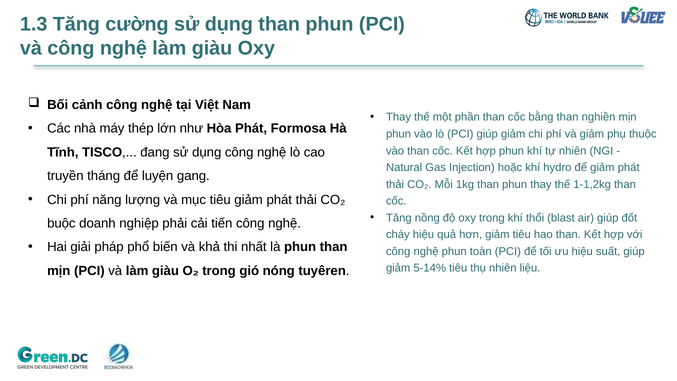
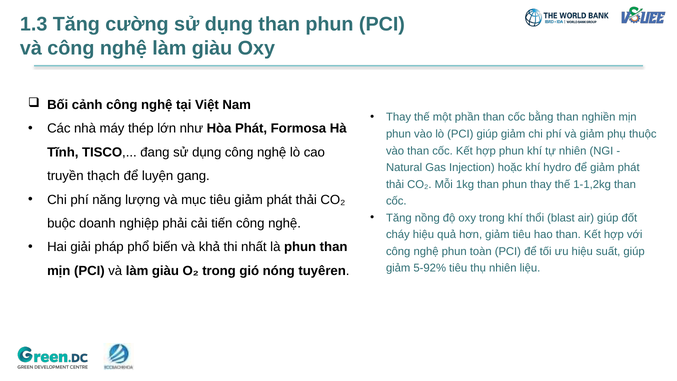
tháng: tháng -> thạch (104, 176)
5-14%: 5-14% -> 5-92% (430, 268)
